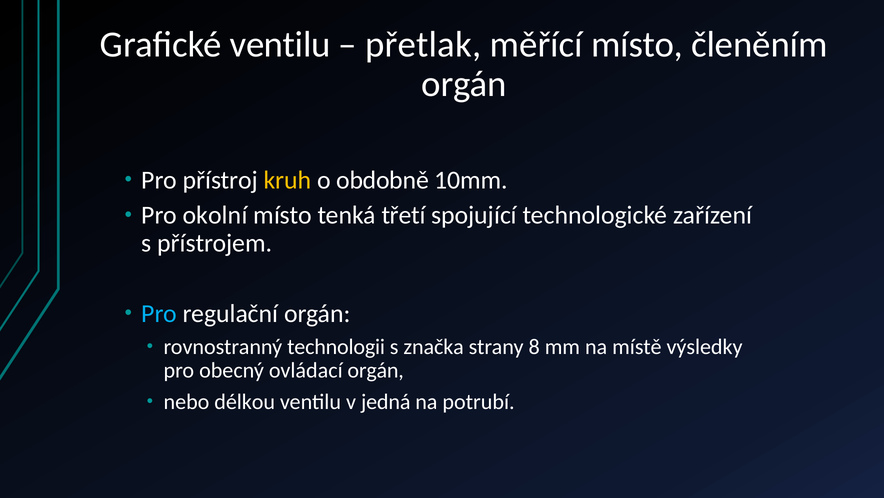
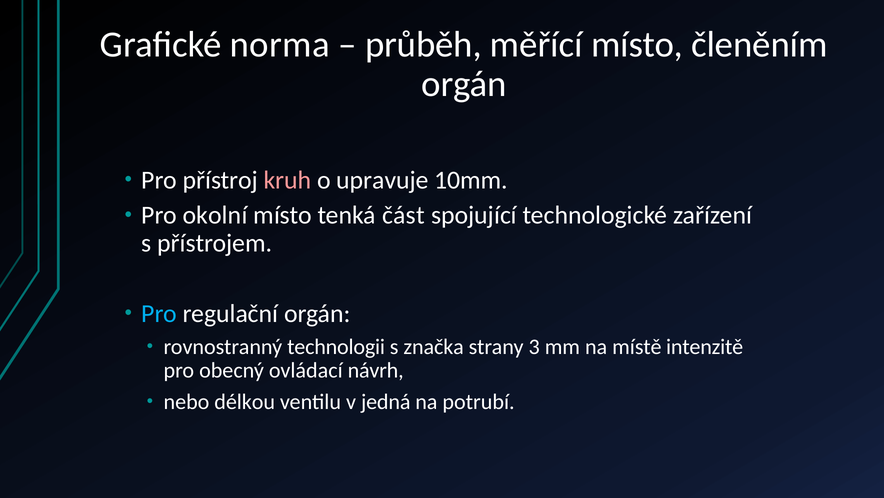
Grafické ventilu: ventilu -> norma (280, 44)
přetlak: přetlak -> průběh (423, 44)
kruh colour: yellow -> pink (287, 180)
obdobně: obdobně -> upravuje (382, 180)
třetí: třetí -> část (403, 215)
8: 8 -> 3 (534, 346)
výsledky: výsledky -> intenzitě (705, 346)
ovládací orgán: orgán -> návrh (376, 370)
